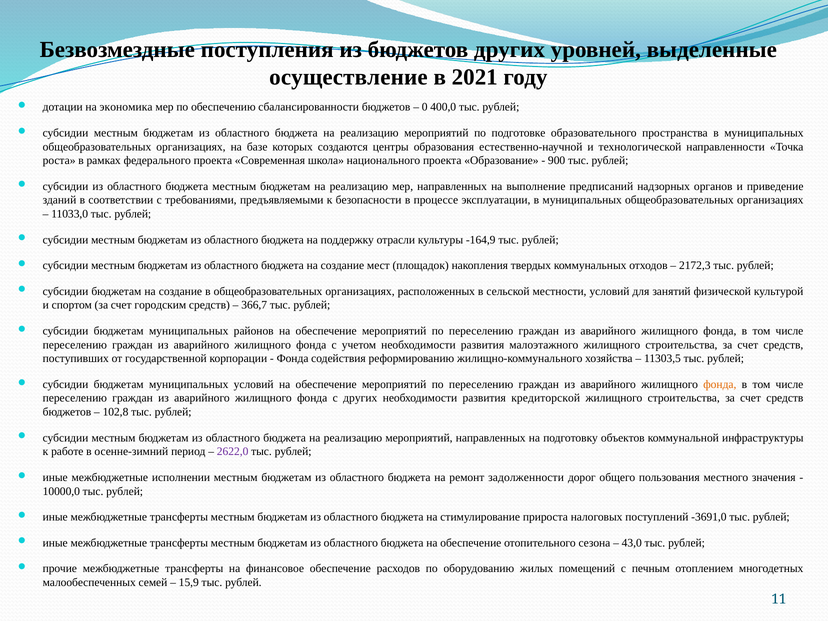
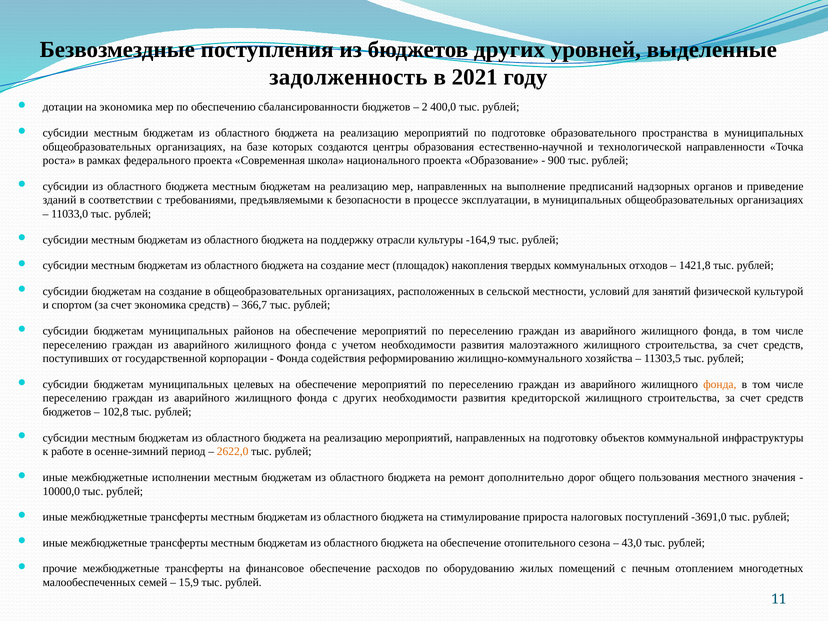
осуществление: осуществление -> задолженность (348, 77)
0: 0 -> 2 (425, 107)
2172,3: 2172,3 -> 1421,8 (695, 266)
счет городским: городским -> экономика (160, 305)
муниципальных условий: условий -> целевых (254, 384)
2622,0 colour: purple -> orange (233, 452)
задолженности: задолженности -> дополнительно (526, 477)
